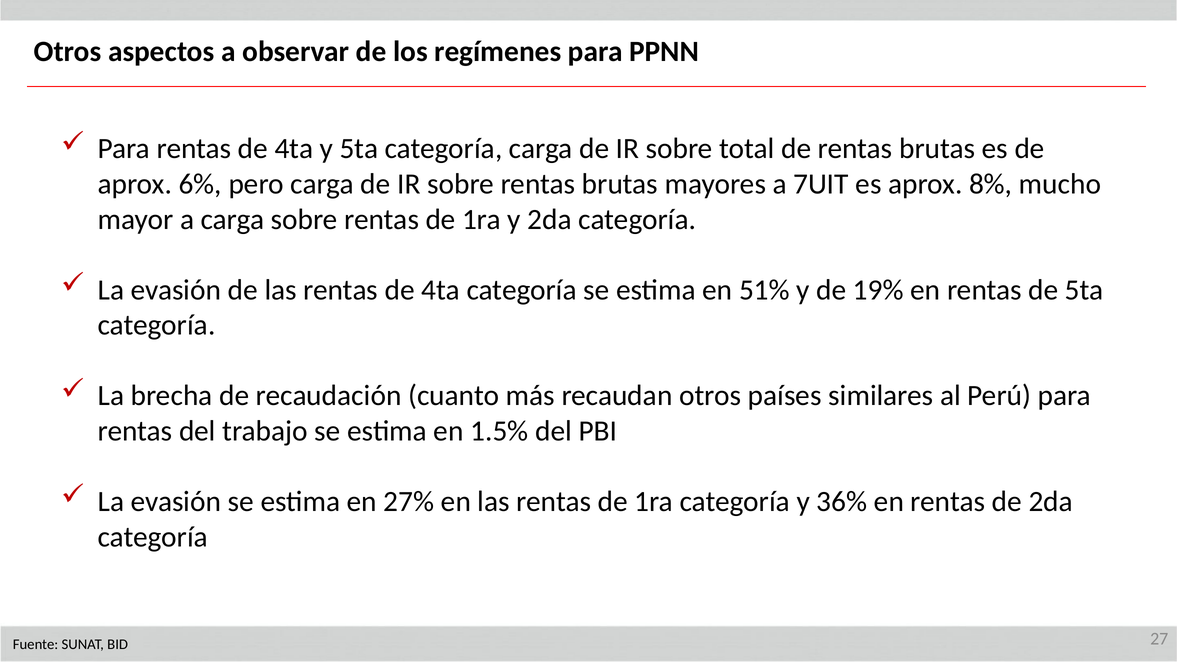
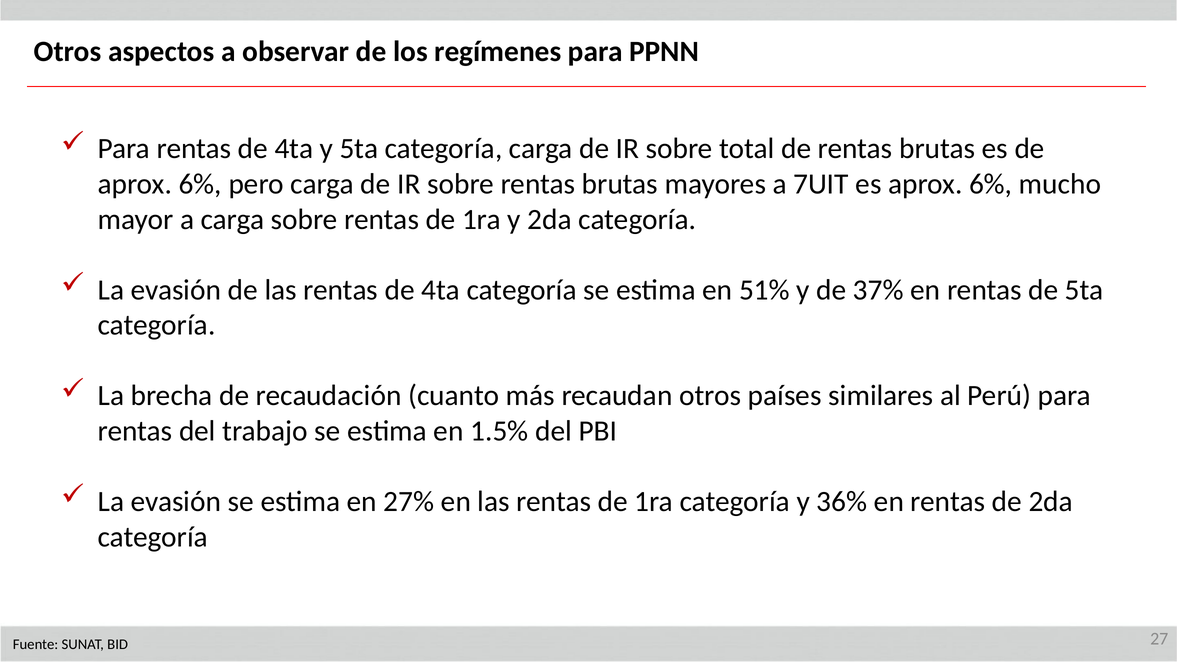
es aprox 8%: 8% -> 6% (991, 184)
19%: 19% -> 37% (878, 290)
